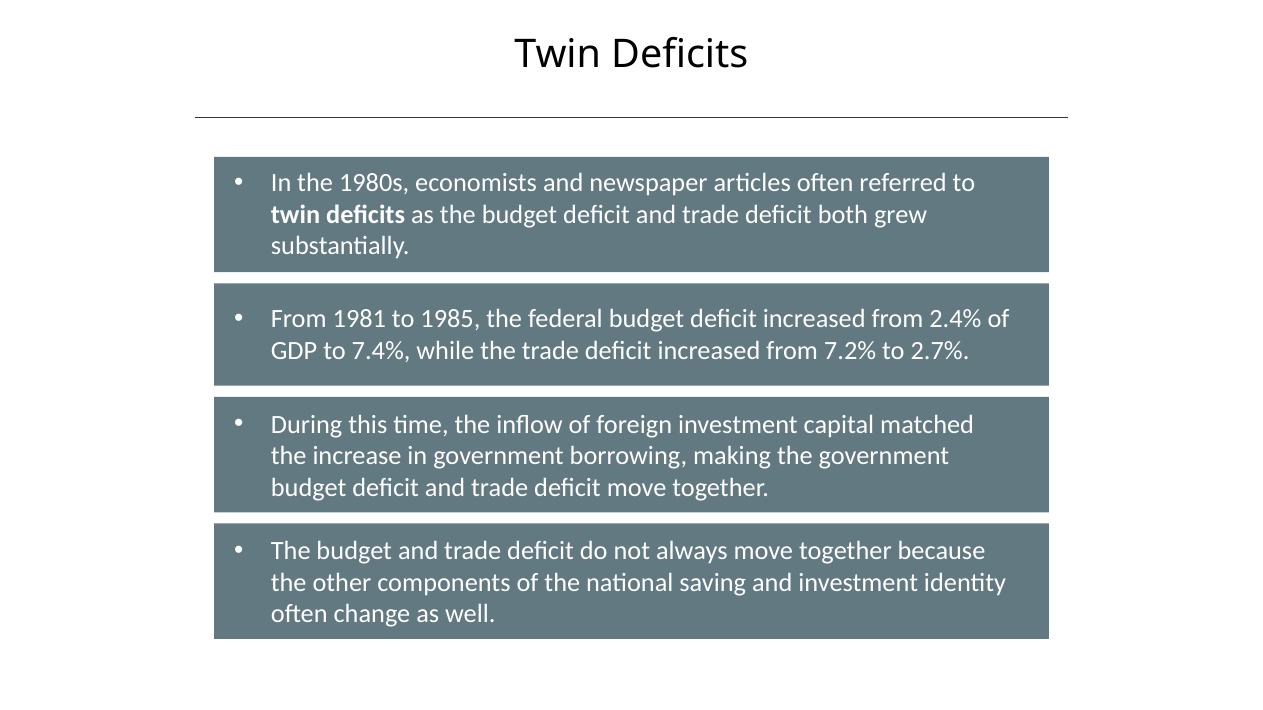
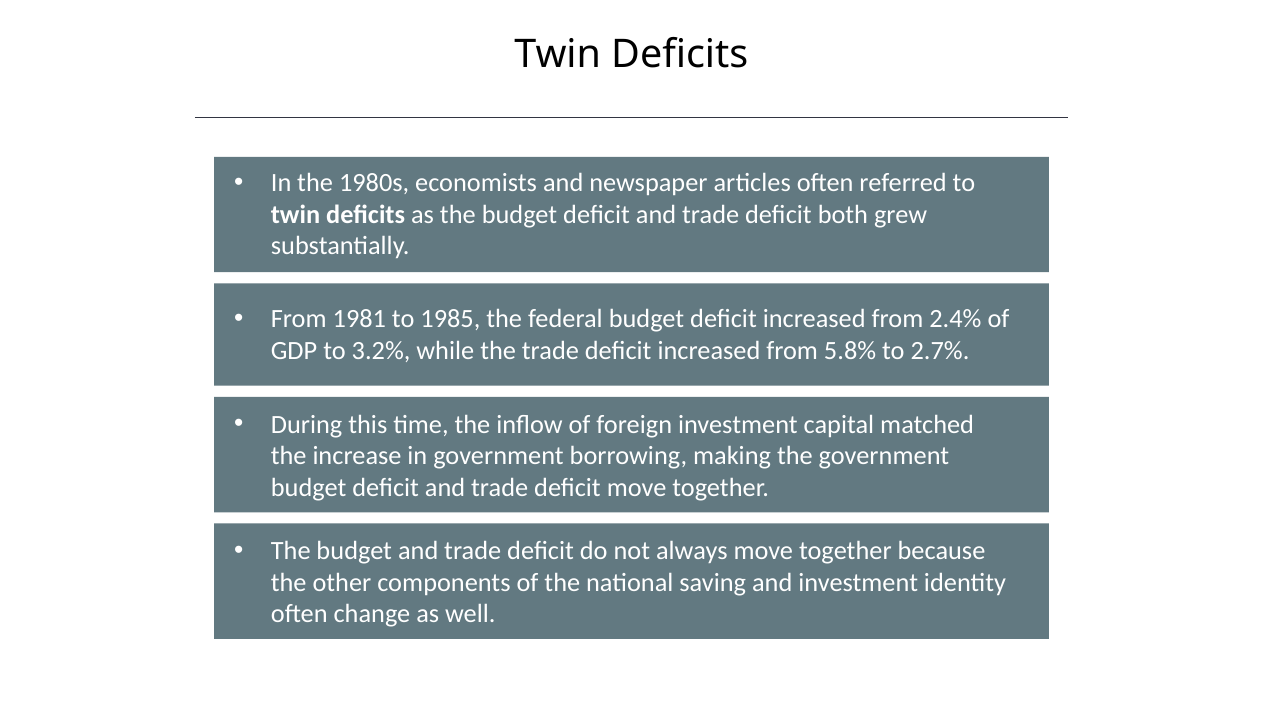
7.4%: 7.4% -> 3.2% (381, 351)
7.2%: 7.2% -> 5.8% (850, 351)
